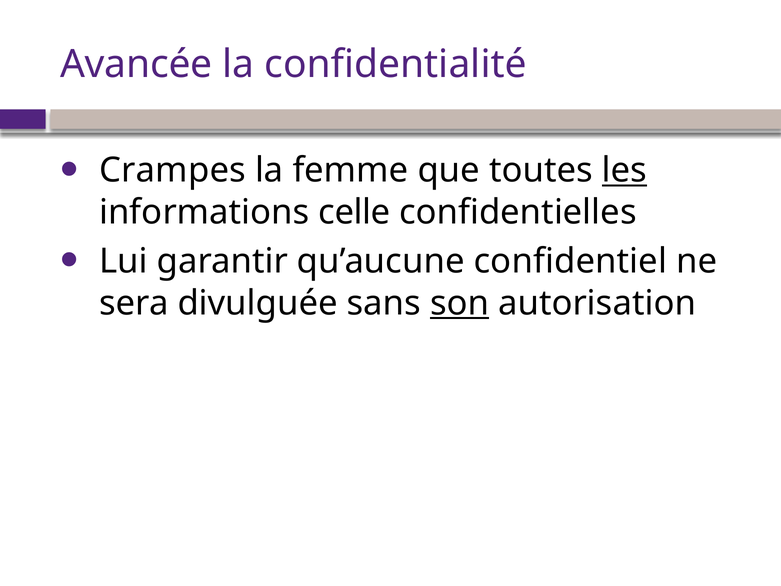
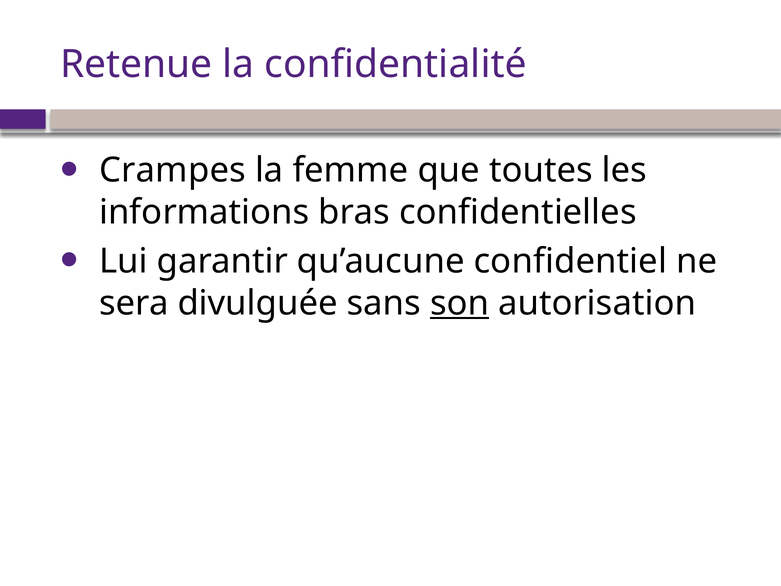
Avancée: Avancée -> Retenue (136, 65)
les underline: present -> none (624, 170)
celle: celle -> bras (354, 212)
